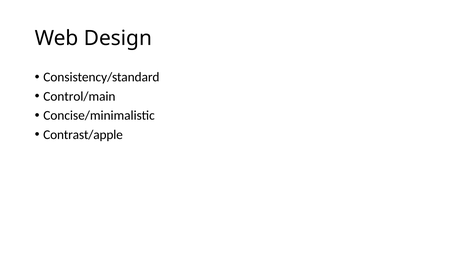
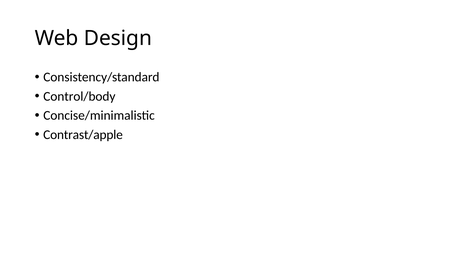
Control/main: Control/main -> Control/body (79, 96)
